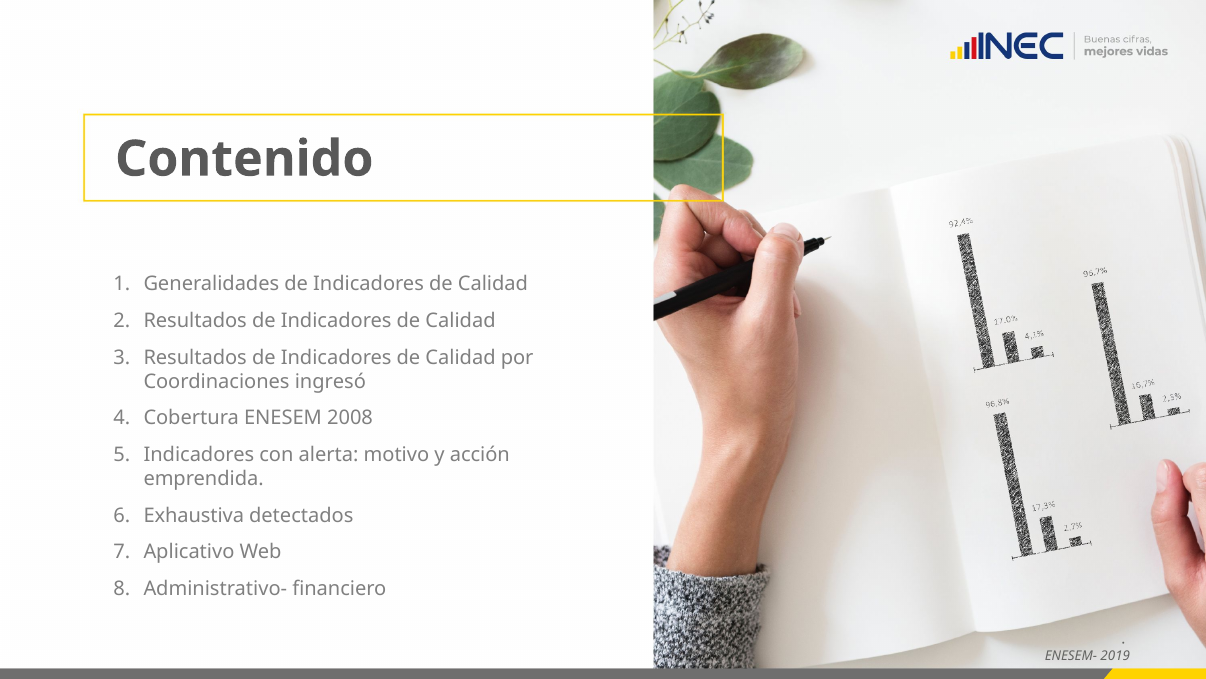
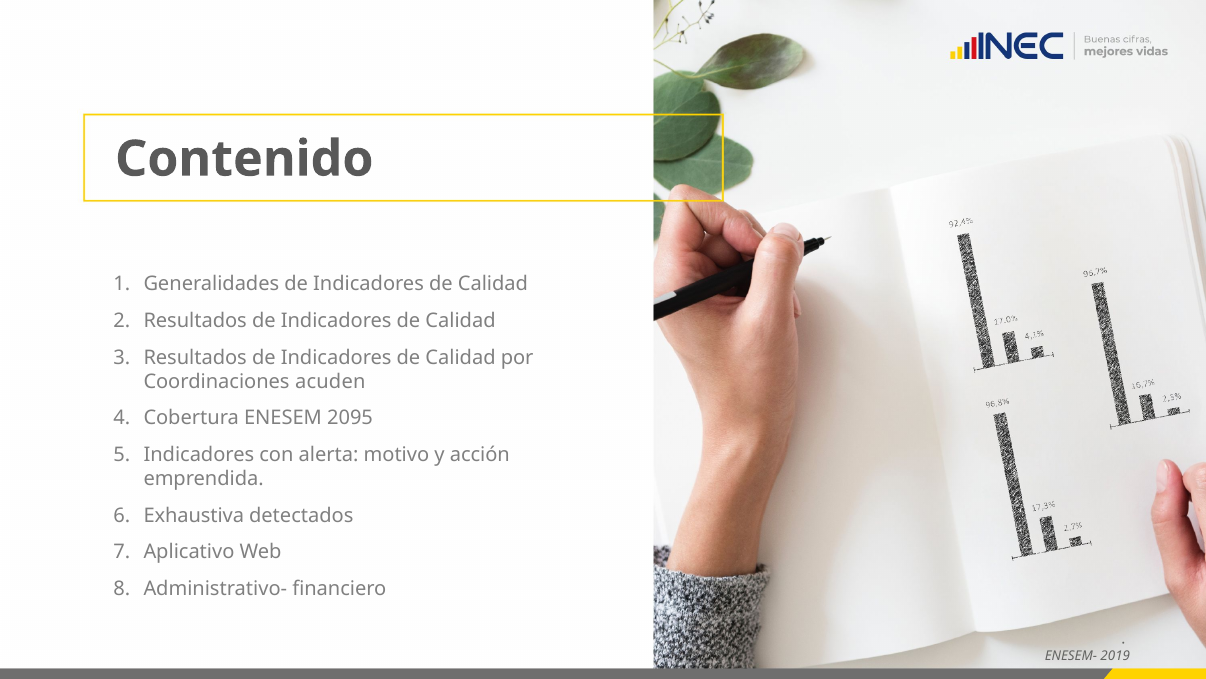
ingresó: ingresó -> acuden (330, 381)
2008: 2008 -> 2095 (350, 418)
